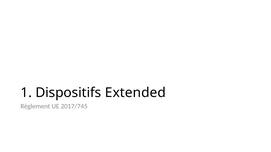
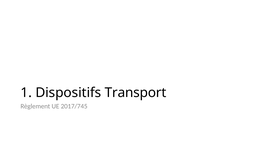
Extended: Extended -> Transport (136, 93)
